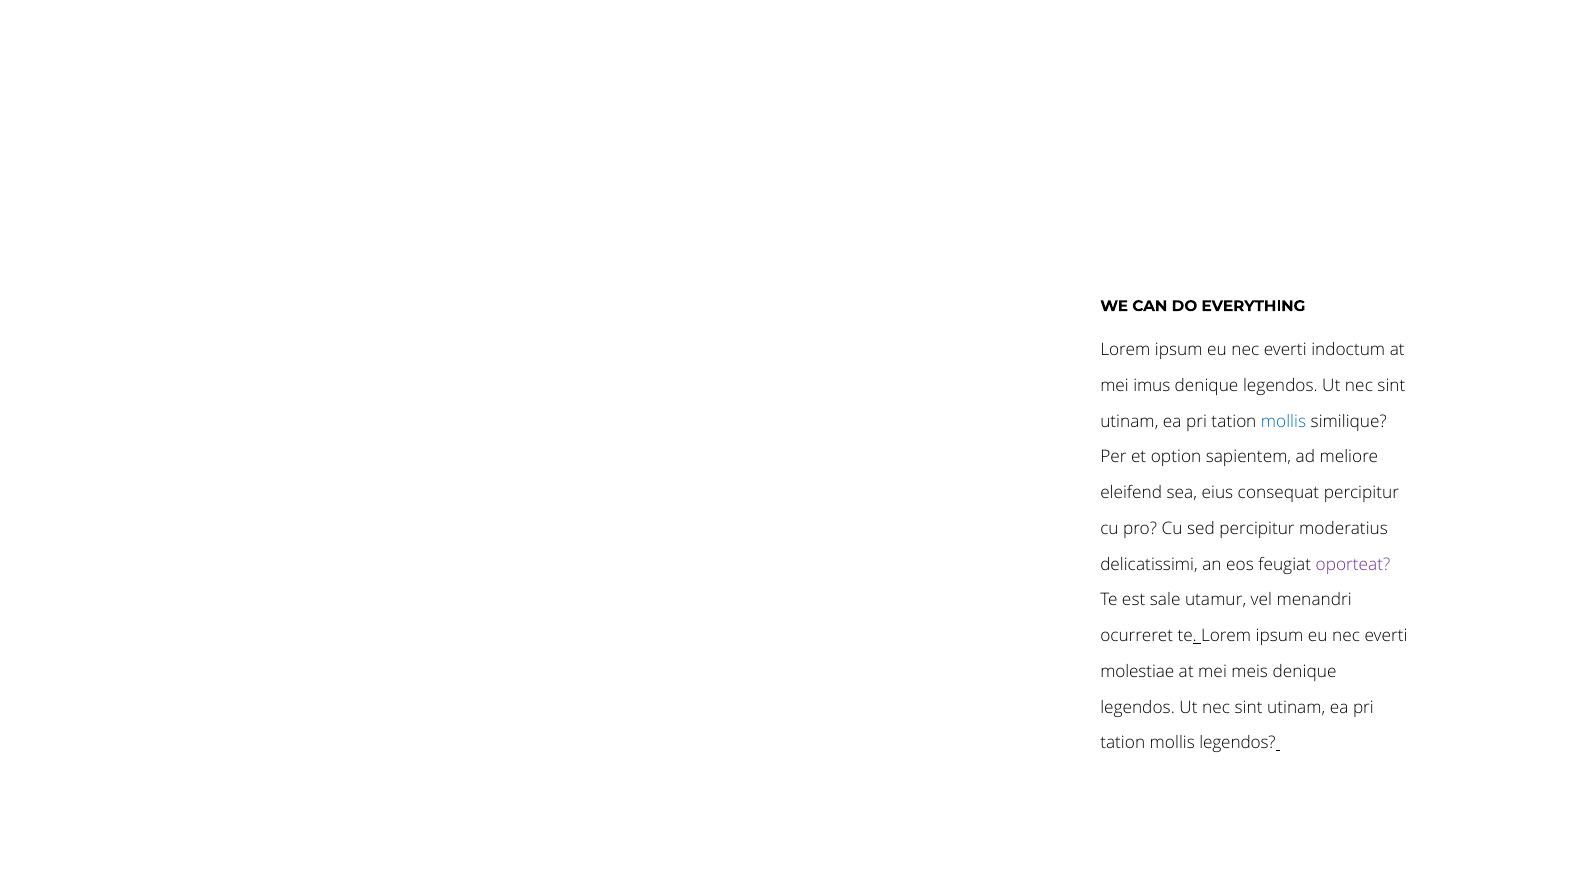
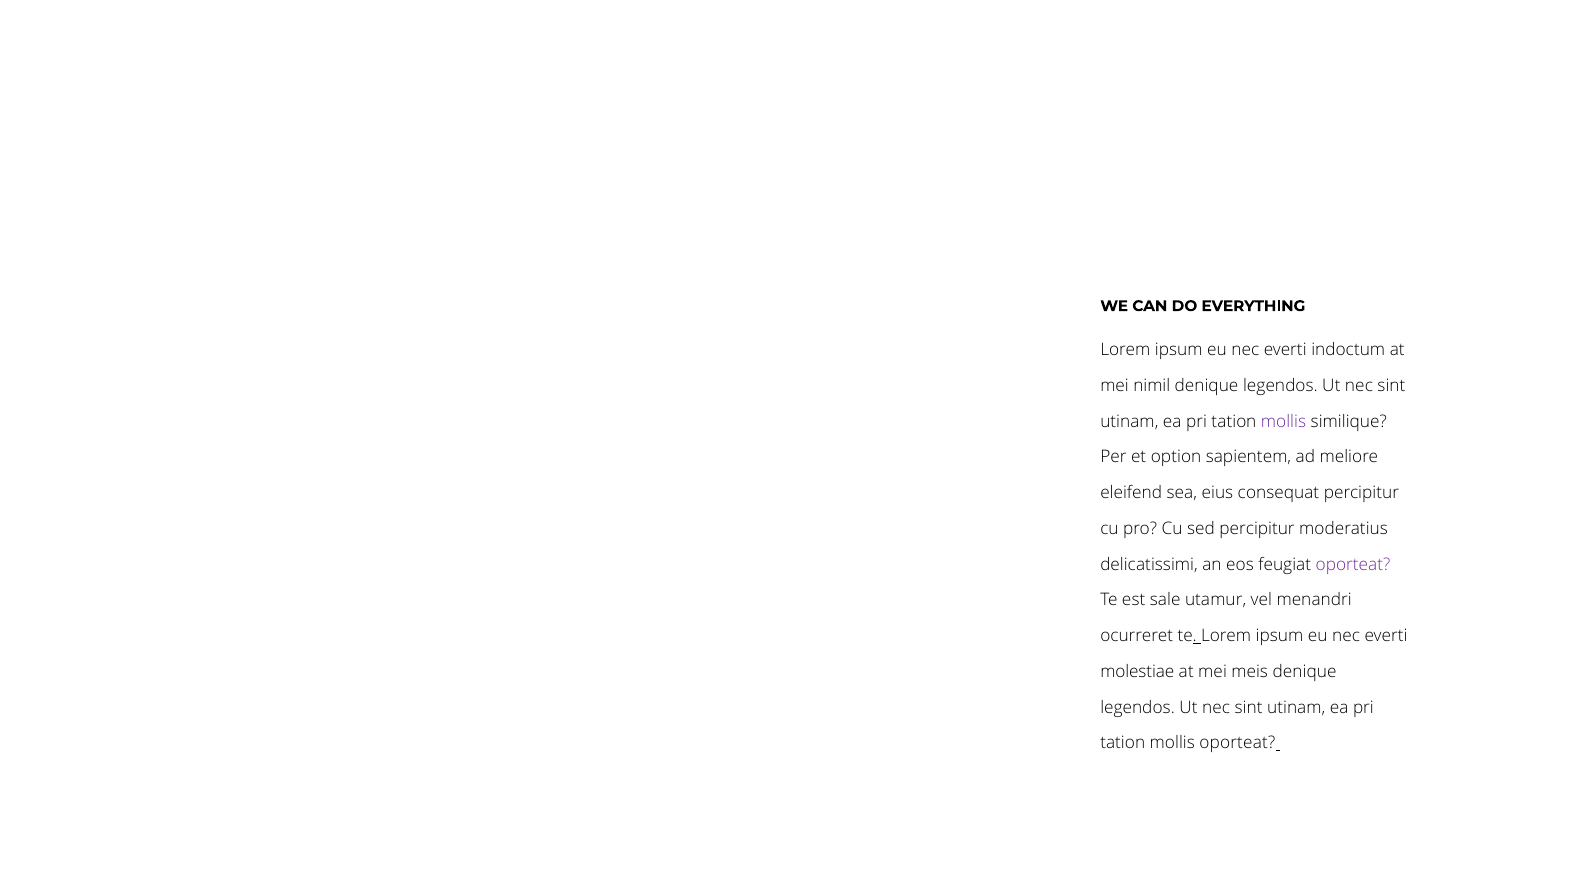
imus: imus -> nimil (1152, 386)
mollis colour: blue -> purple (1284, 422)
mollis legendos: legendos -> oporteat (1237, 744)
